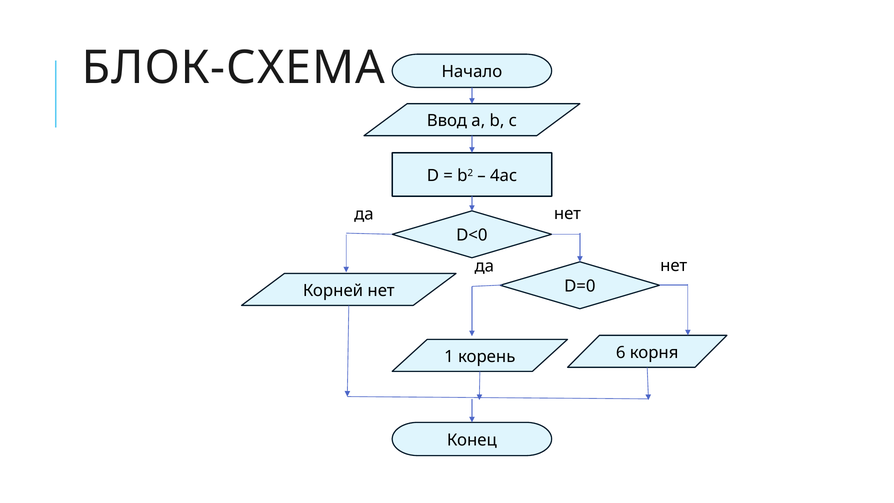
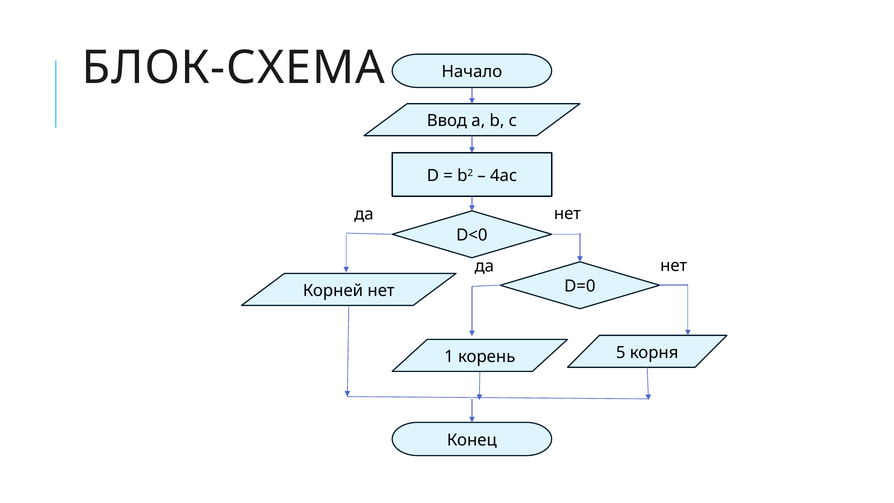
6: 6 -> 5 (621, 352)
